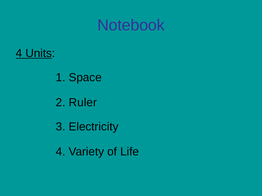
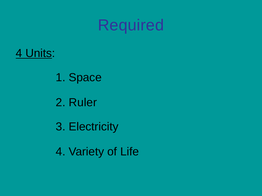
Notebook: Notebook -> Required (131, 25)
